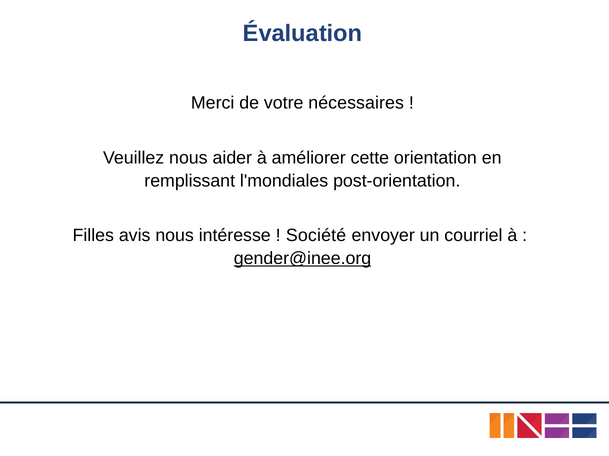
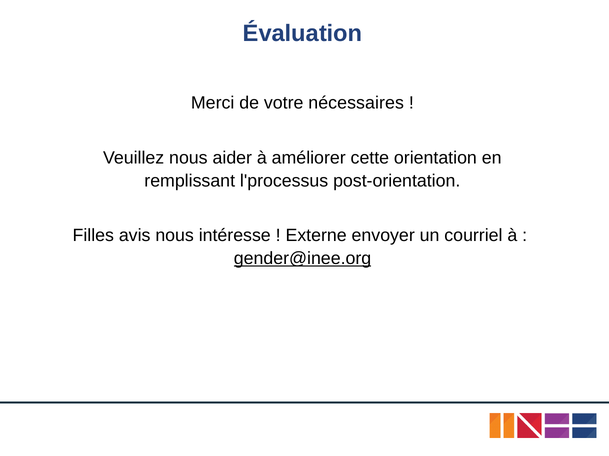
l'mondiales: l'mondiales -> l'processus (284, 181)
Société: Société -> Externe (316, 236)
